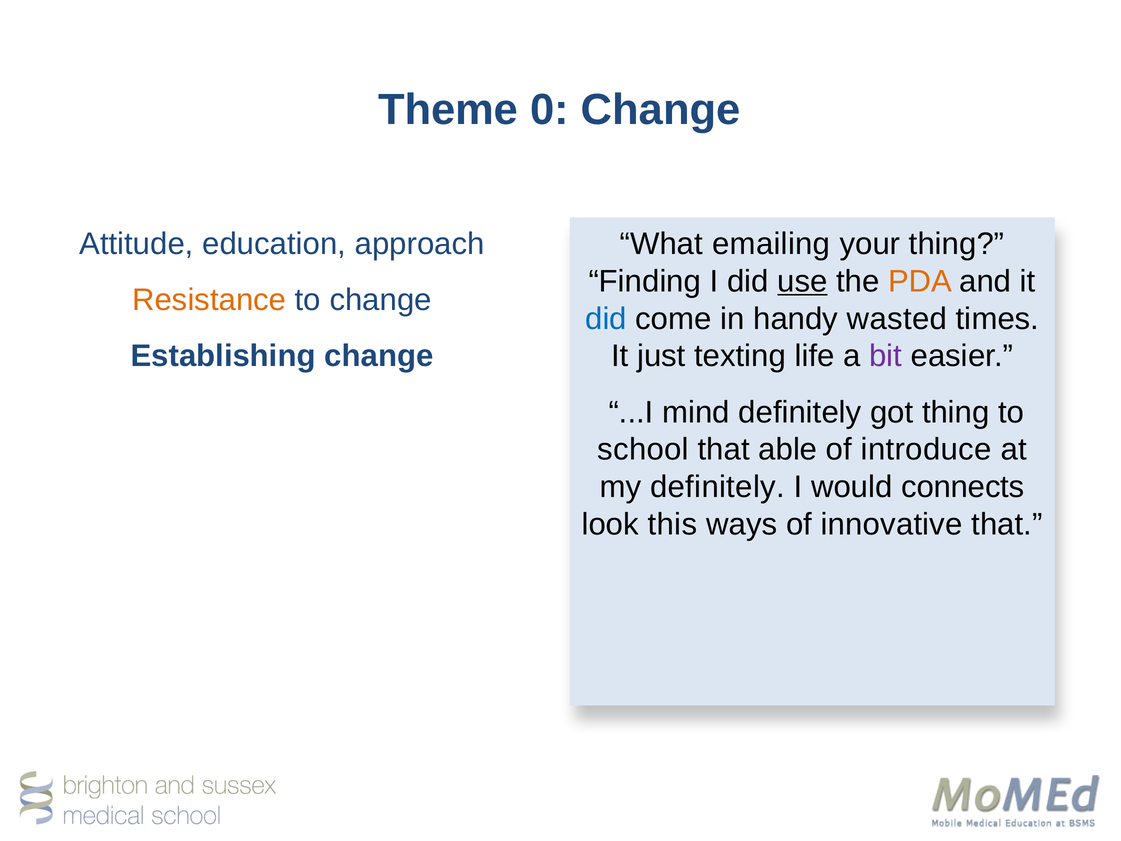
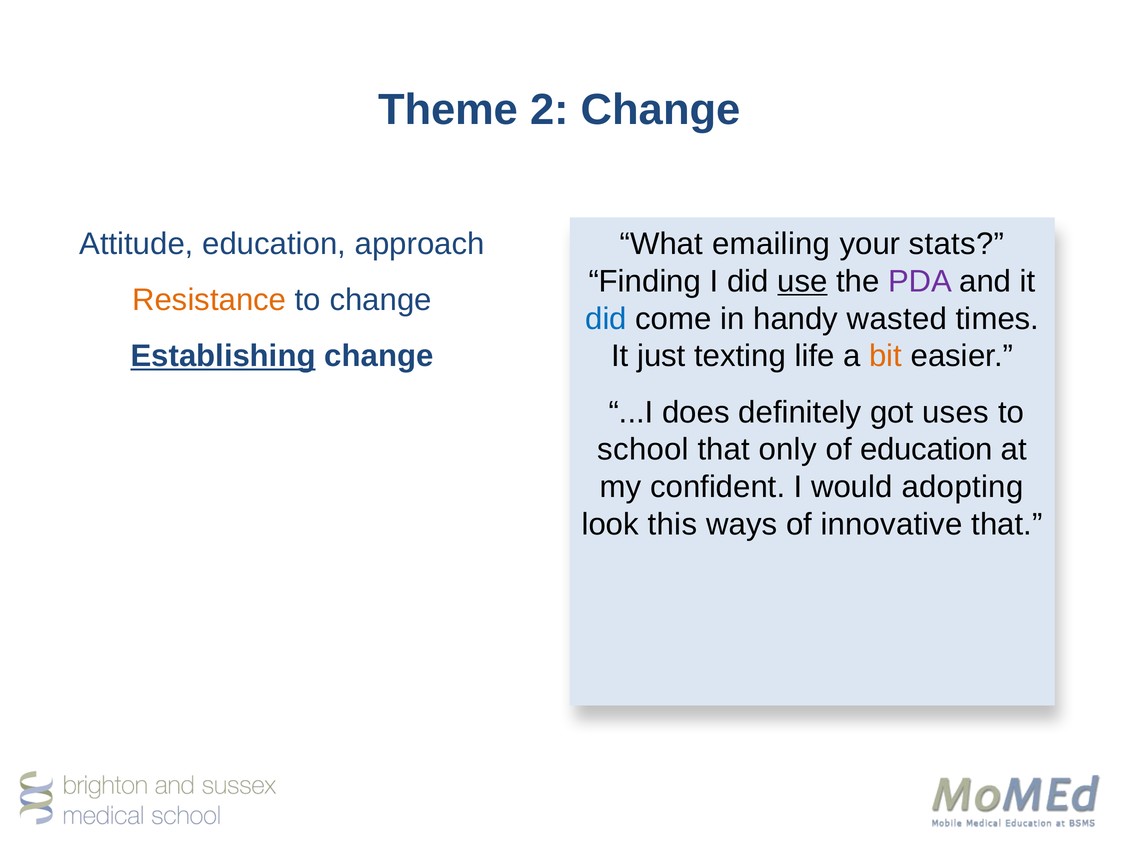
0: 0 -> 2 (550, 110)
your thing: thing -> stats (957, 244)
PDA colour: orange -> purple (920, 281)
Establishing underline: none -> present (223, 356)
bit colour: purple -> orange (886, 356)
mind: mind -> does (696, 412)
got thing: thing -> uses (956, 412)
able: able -> only (788, 450)
of introduce: introduce -> education (927, 450)
my definitely: definitely -> confident (718, 487)
connects: connects -> adopting (963, 487)
